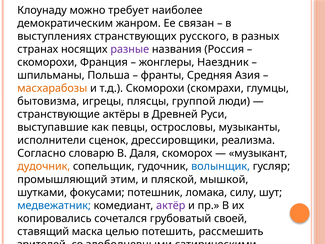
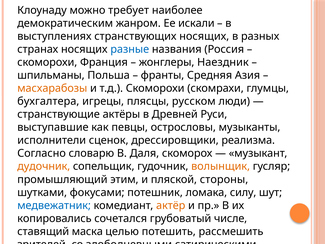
связан: связан -> искали (196, 23)
странствующих русского: русского -> носящих (204, 36)
разные colour: purple -> blue (130, 49)
бытовизма: бытовизма -> бухгалтера (48, 101)
группой: группой -> русском (194, 101)
волынщик colour: blue -> orange (221, 166)
мышкой: мышкой -> стороны (224, 179)
актёр colour: purple -> orange (171, 205)
своей: своей -> числе (231, 218)
